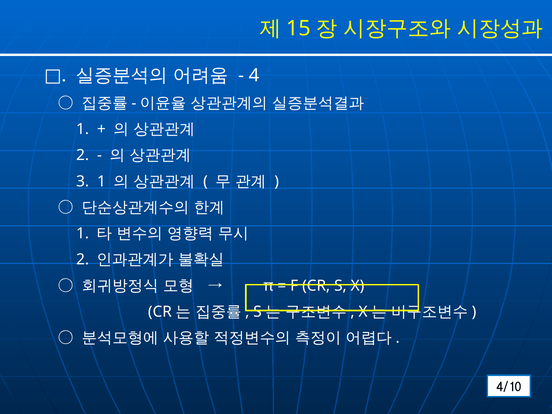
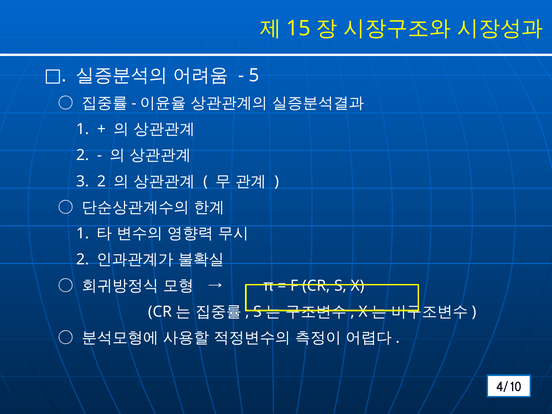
4: 4 -> 5 (254, 75)
3 1: 1 -> 2 (101, 181)
